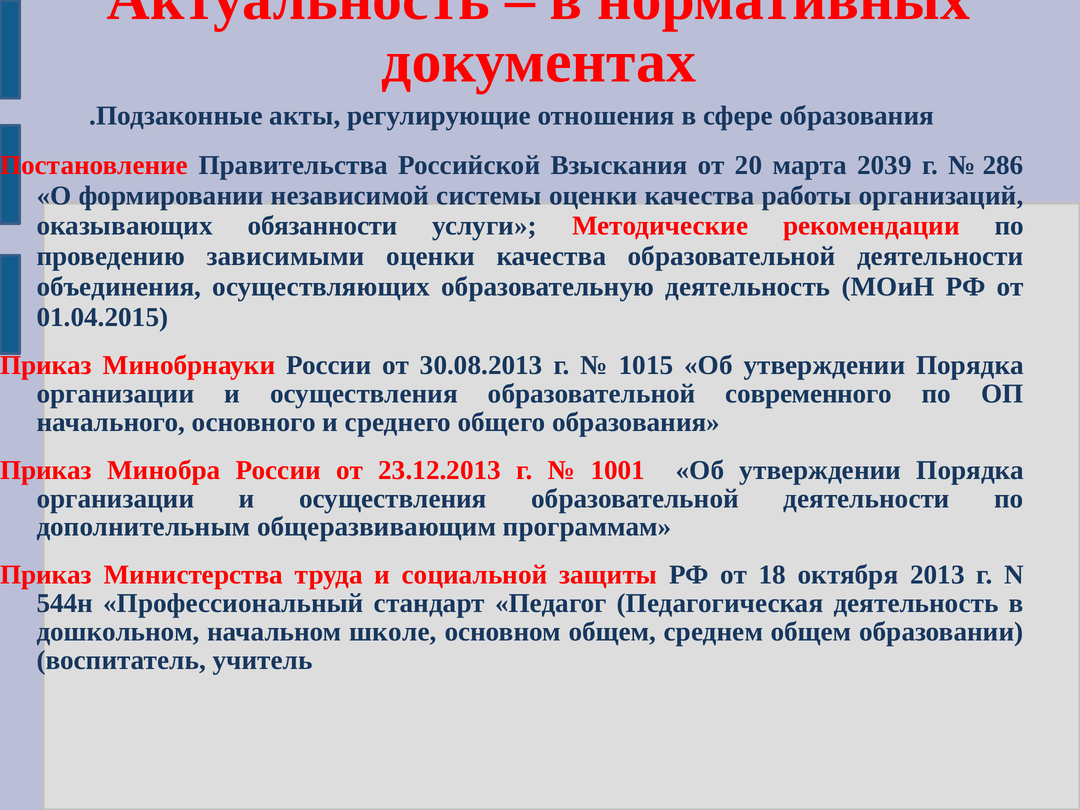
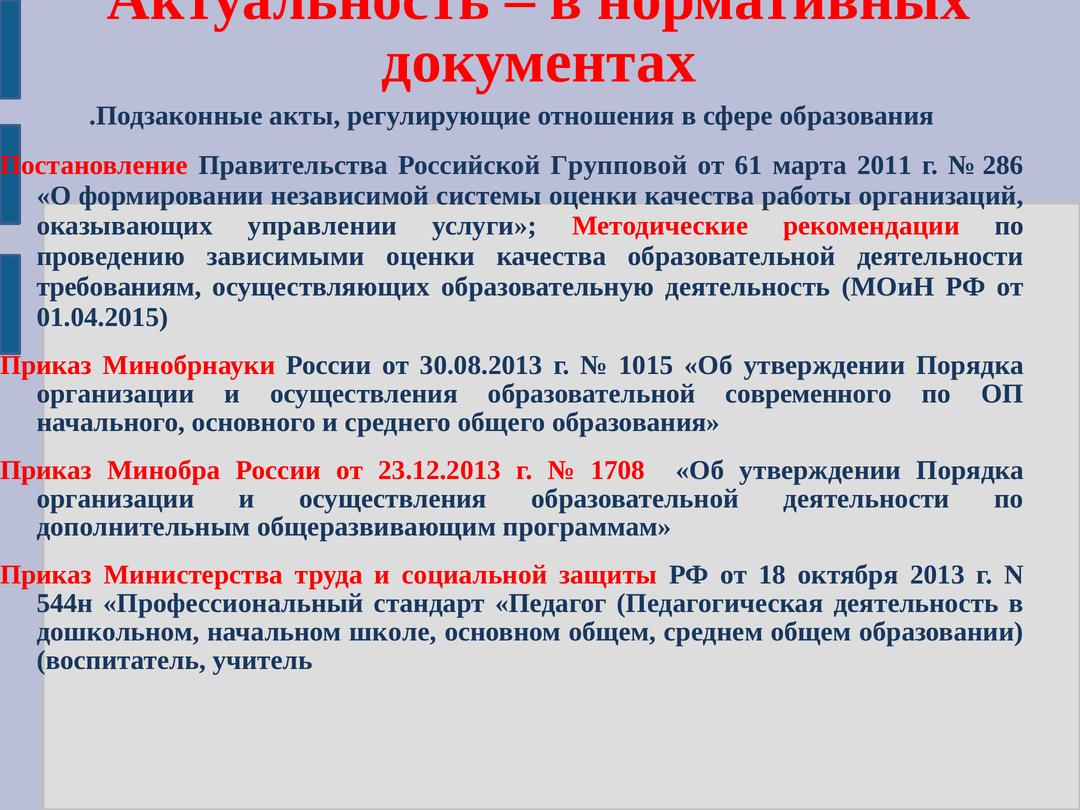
Взыскания: Взыскания -> Групповой (619, 165)
20: 20 -> 61 (749, 165)
2039: 2039 -> 2011 (884, 165)
обязанности: обязанности -> управлении (322, 226)
объединения: объединения -> требованиям (119, 287)
1001: 1001 -> 1708 (618, 470)
